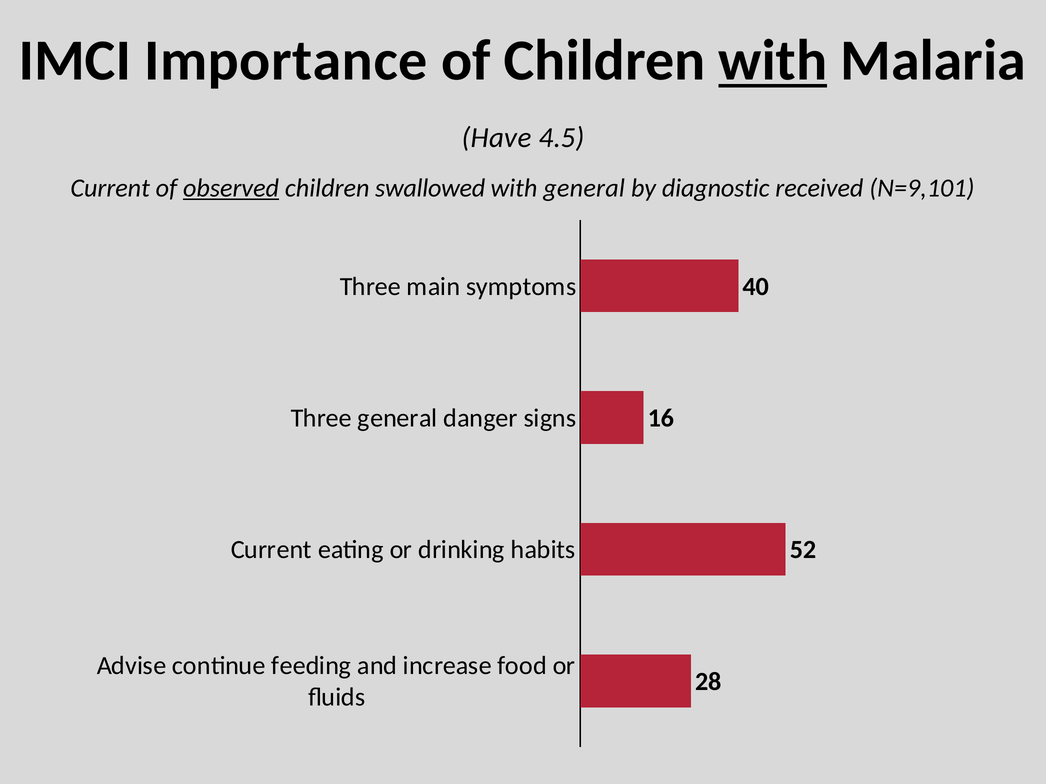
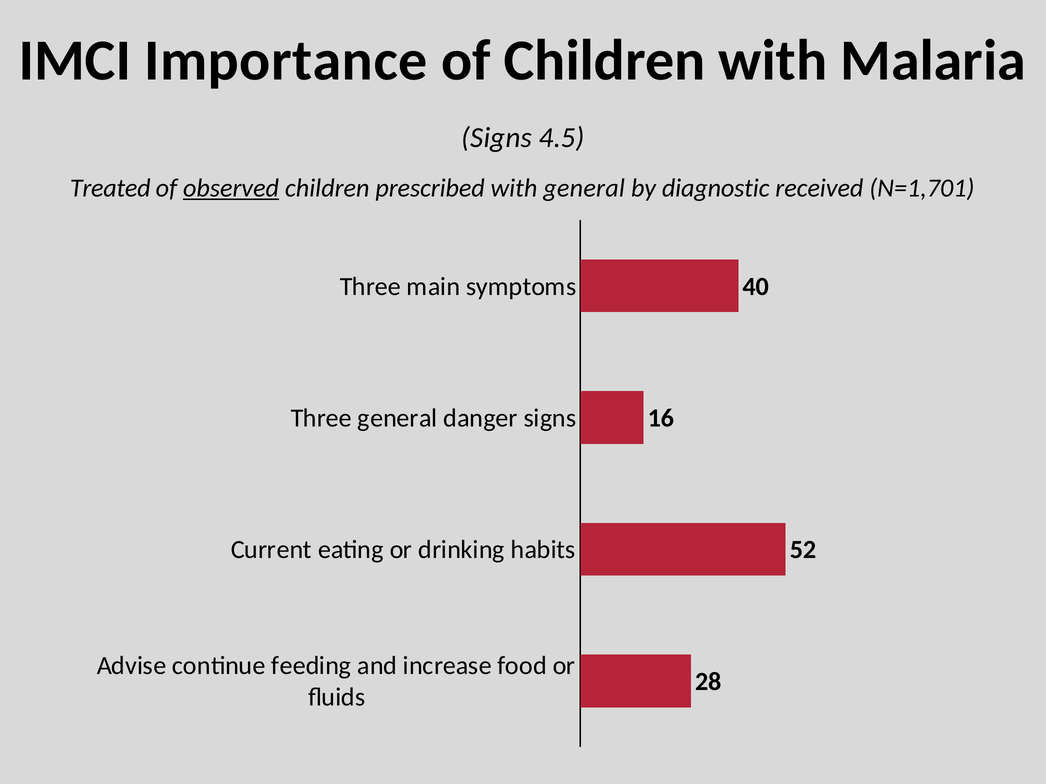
with underline: present -> none (773, 61)
Have: Have -> Signs (497, 138)
Current: Current -> Treated (110, 188)
swallowed: swallowed -> prescribed (430, 188)
N=9,101: N=9,101 -> N=1,701 (922, 188)
